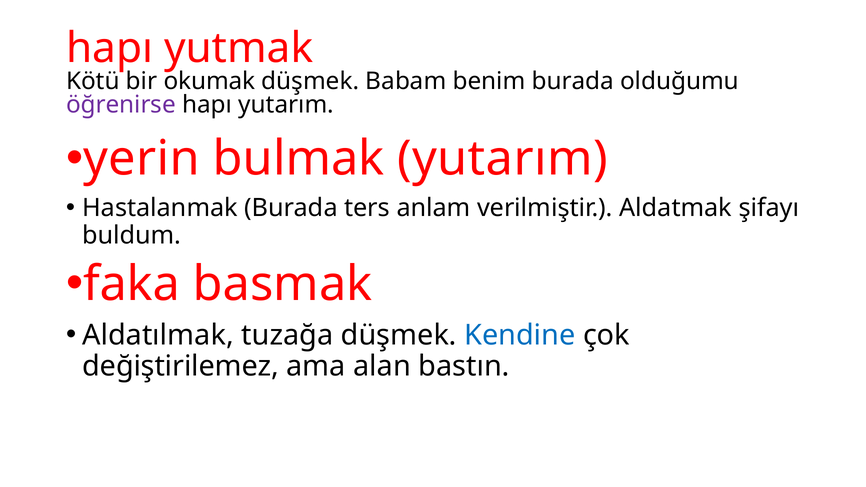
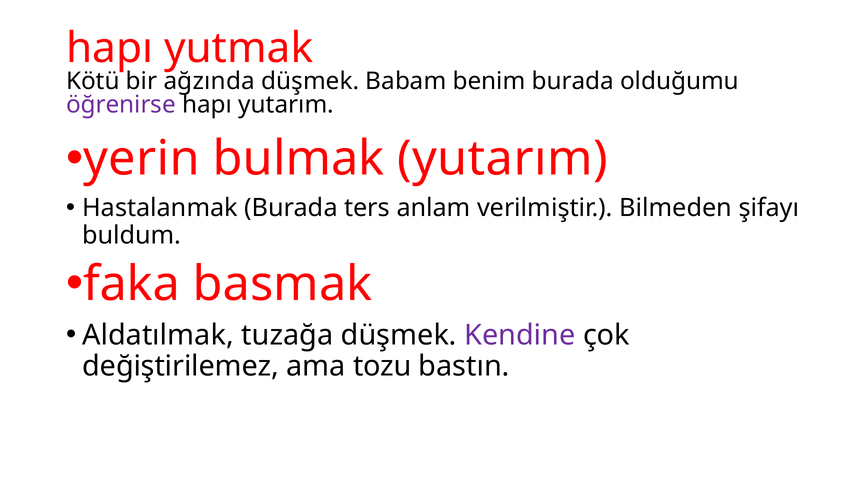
okumak: okumak -> ağzında (209, 81)
Aldatmak: Aldatmak -> Bilmeden (676, 208)
Kendine colour: blue -> purple (520, 335)
alan: alan -> tozu (382, 366)
